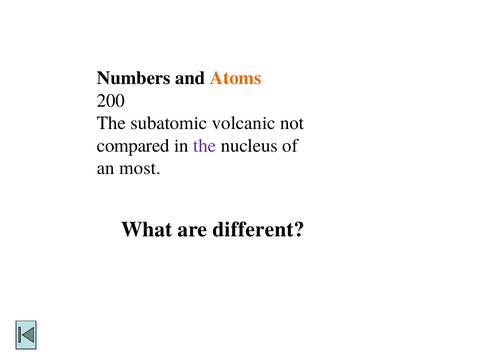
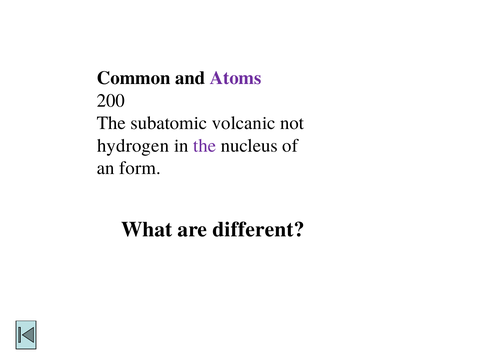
Numbers: Numbers -> Common (134, 78)
Atoms colour: orange -> purple (236, 78)
compared: compared -> hydrogen (133, 145)
most: most -> form (140, 168)
